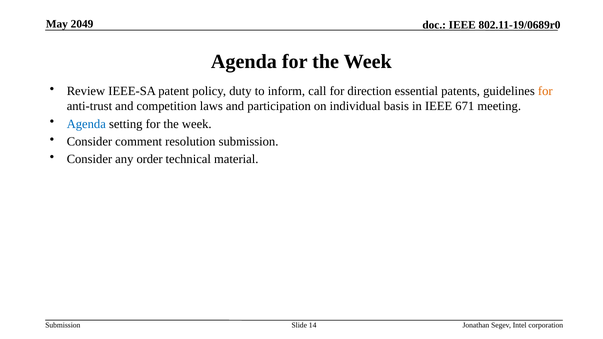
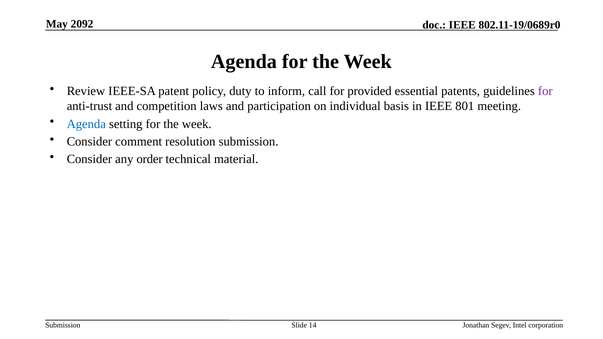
2049: 2049 -> 2092 (82, 24)
direction: direction -> provided (370, 91)
for colour: orange -> purple (545, 91)
671: 671 -> 801 (465, 106)
